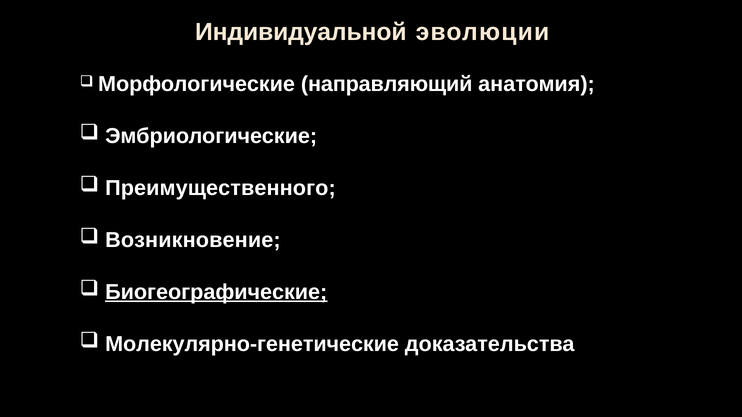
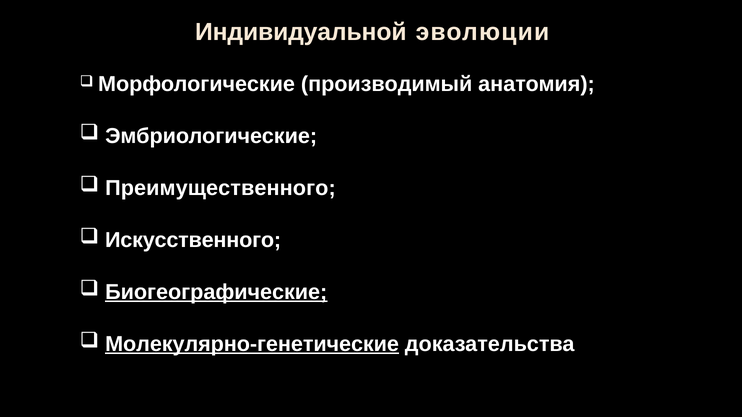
направляющий: направляющий -> производимый (387, 84)
Возникновение: Возникновение -> Искусственного (193, 240)
Молекулярно-генетические underline: none -> present (252, 344)
